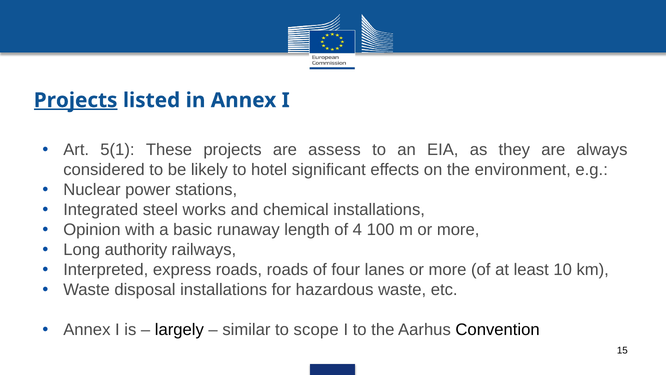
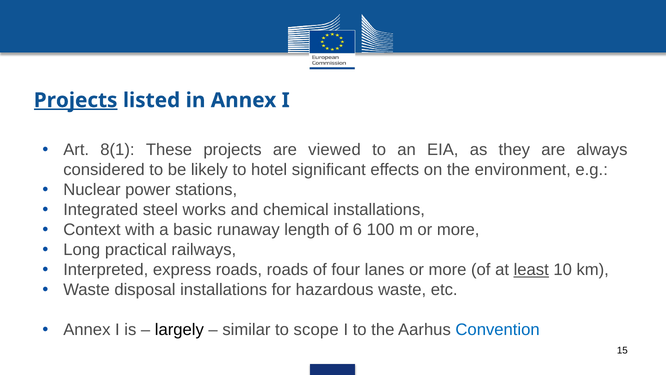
5(1: 5(1 -> 8(1 (117, 150)
assess: assess -> viewed (334, 150)
Opinion: Opinion -> Context (92, 230)
4: 4 -> 6 (357, 230)
authority: authority -> practical (136, 250)
least underline: none -> present (531, 270)
Convention colour: black -> blue (498, 330)
